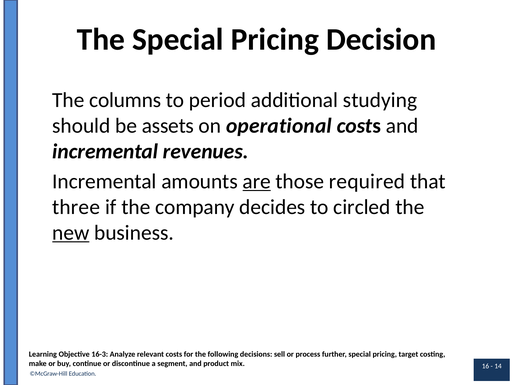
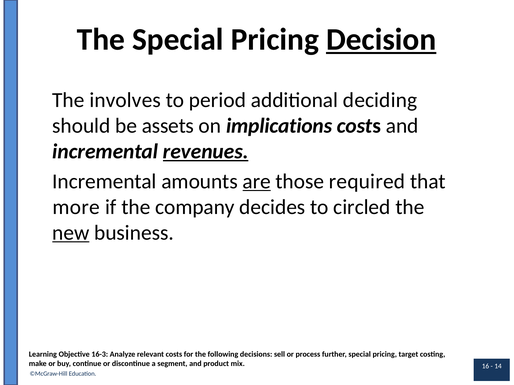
Decision underline: none -> present (381, 39)
columns: columns -> involves (125, 100)
studying: studying -> deciding (380, 100)
operational: operational -> implications (279, 126)
revenues underline: none -> present (206, 152)
three: three -> more (76, 207)
